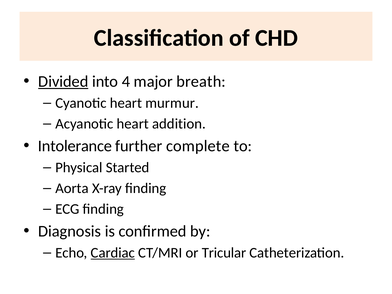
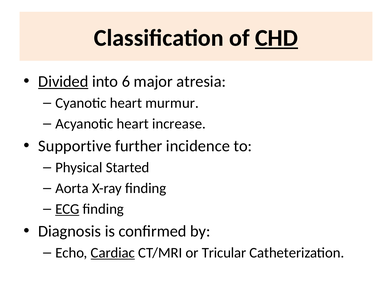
CHD underline: none -> present (276, 38)
4: 4 -> 6 (126, 82)
breath: breath -> atresia (201, 82)
addition: addition -> increase (179, 124)
Intolerance: Intolerance -> Supportive (75, 146)
complete: complete -> incidence (198, 146)
ECG underline: none -> present (67, 209)
